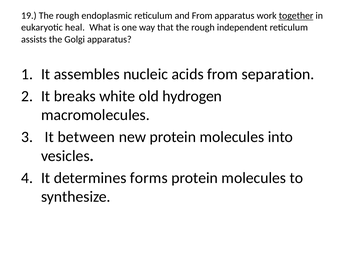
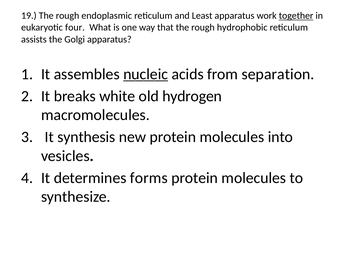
and From: From -> Least (202, 16)
heal: heal -> four (75, 27)
independent: independent -> hydrophobic (242, 27)
nucleic underline: none -> present (146, 74)
between: between -> synthesis (86, 137)
